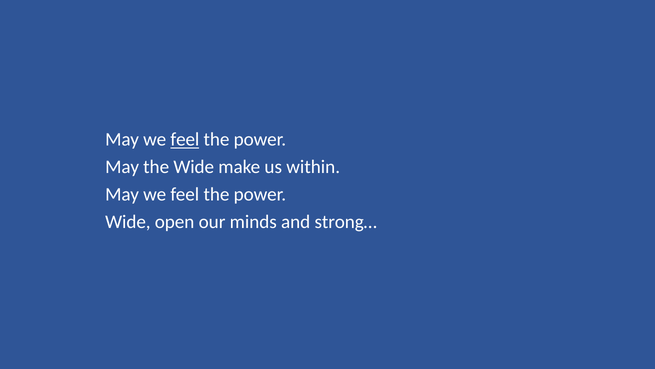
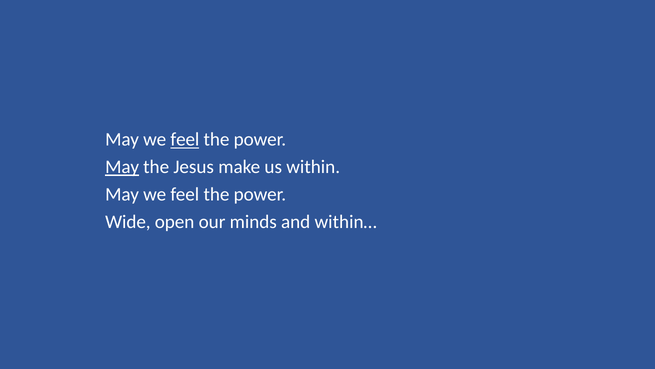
May underline: none -> present (122, 167)
the Wide: Wide -> Jesus (194, 167)
strong…: strong… -> within… (346, 222)
